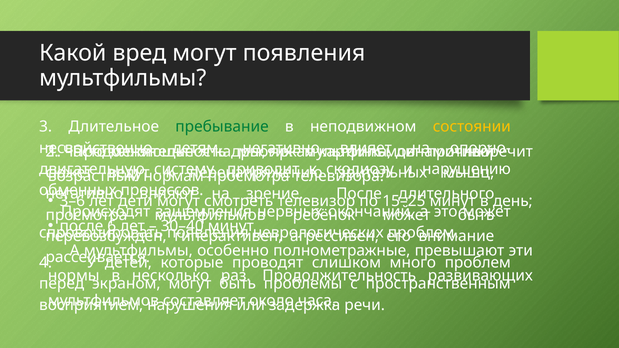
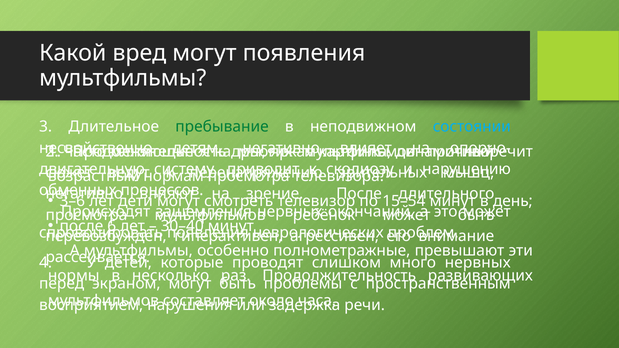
состоянии colour: yellow -> light blue (472, 127)
15–25: 15–25 -> 15–54 (404, 201)
много проблем: проблем -> нервных (478, 263)
